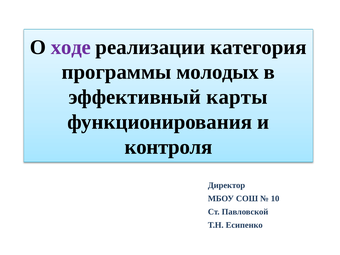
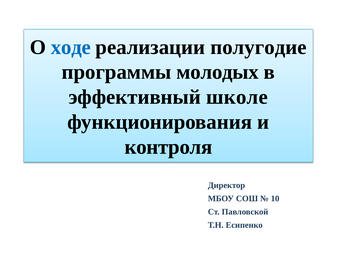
ходе colour: purple -> blue (71, 47)
категория: категория -> полугодие (258, 47)
карты: карты -> школе (237, 97)
